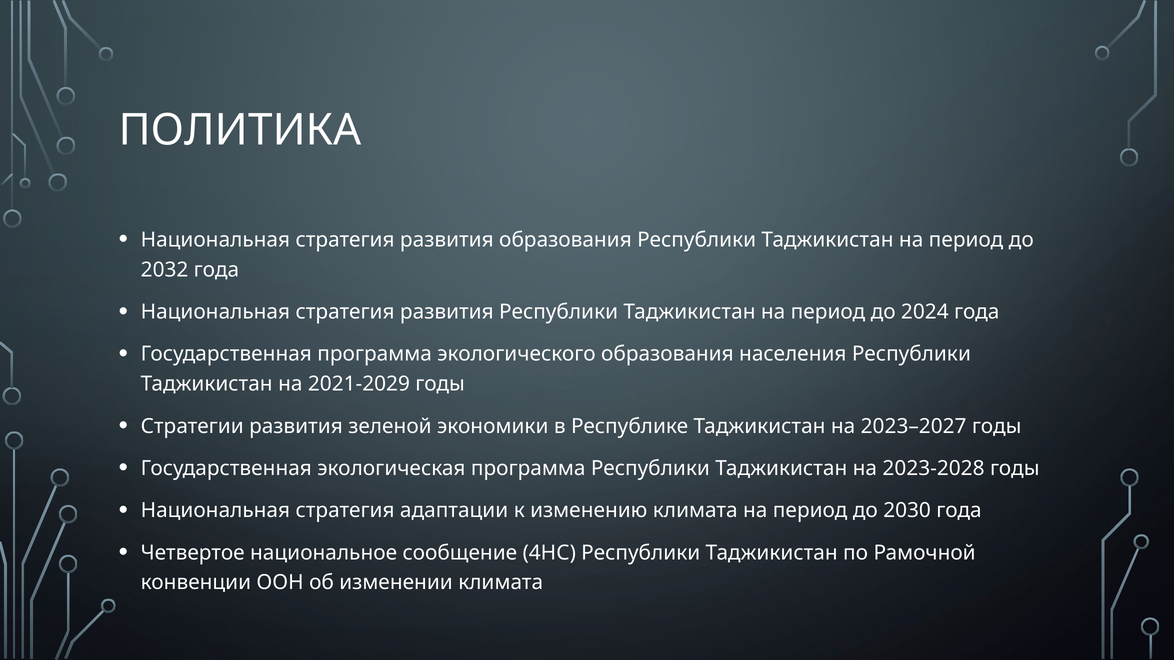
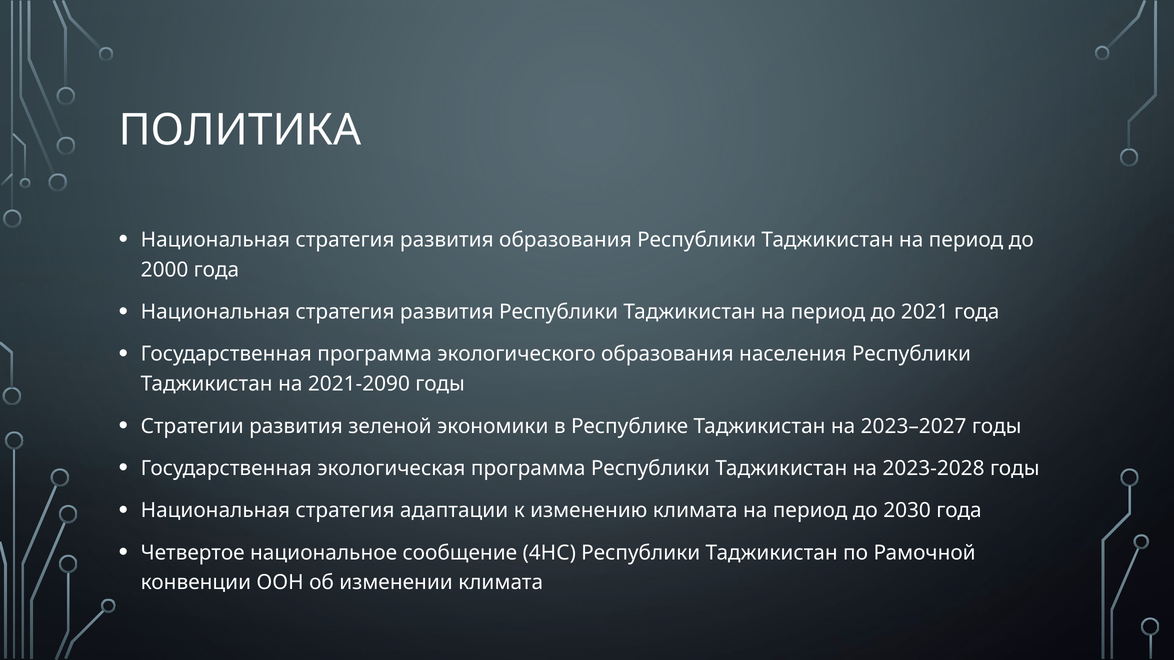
2032: 2032 -> 2000 (165, 270)
2024: 2024 -> 2021 (925, 312)
2021-2029: 2021-2029 -> 2021-2090 (359, 384)
